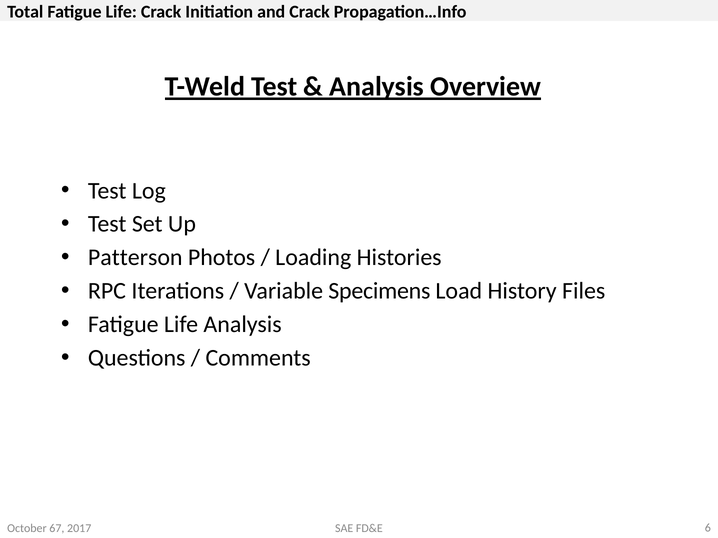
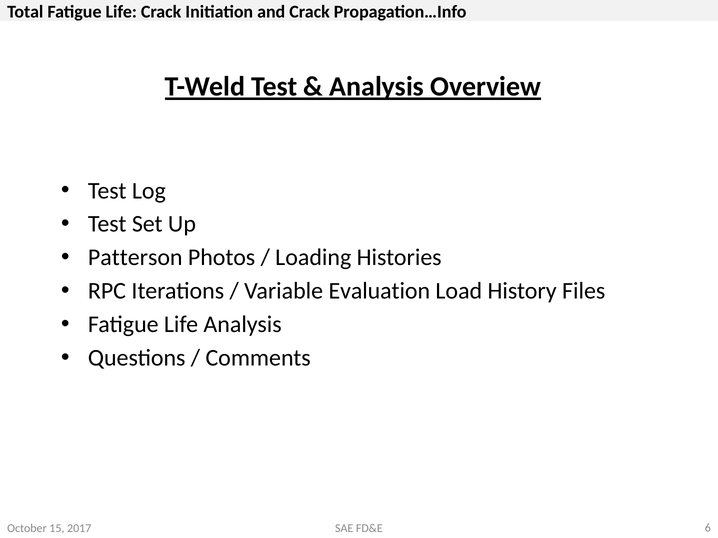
Specimens: Specimens -> Evaluation (379, 291)
67: 67 -> 15 (57, 529)
